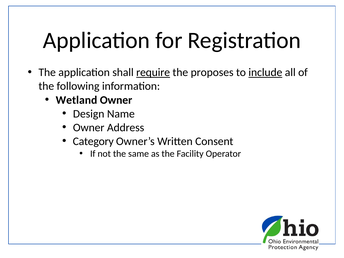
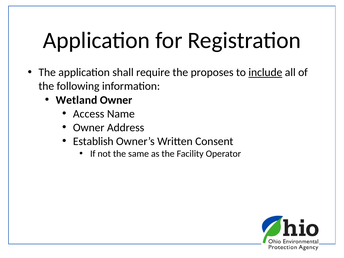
require underline: present -> none (153, 72)
Design: Design -> Access (89, 114)
Category: Category -> Establish (93, 141)
